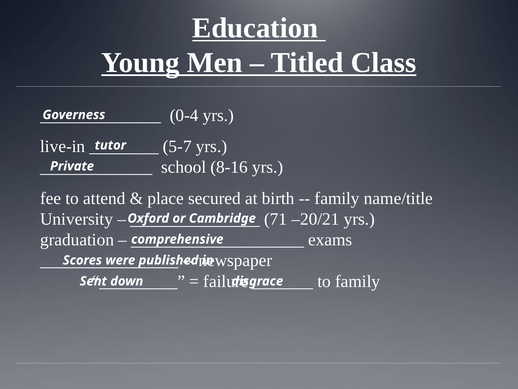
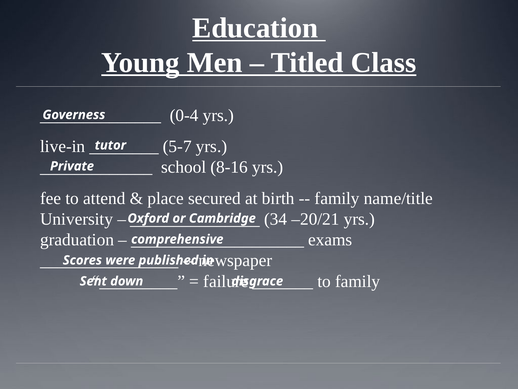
71: 71 -> 34 (276, 219)
